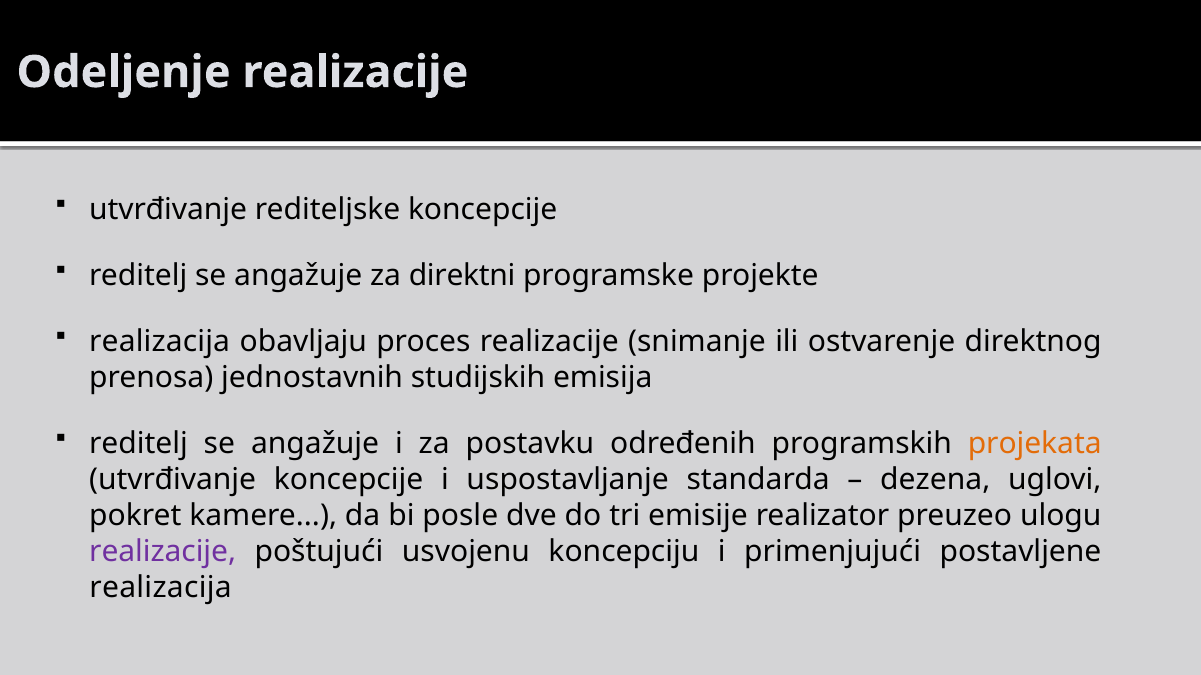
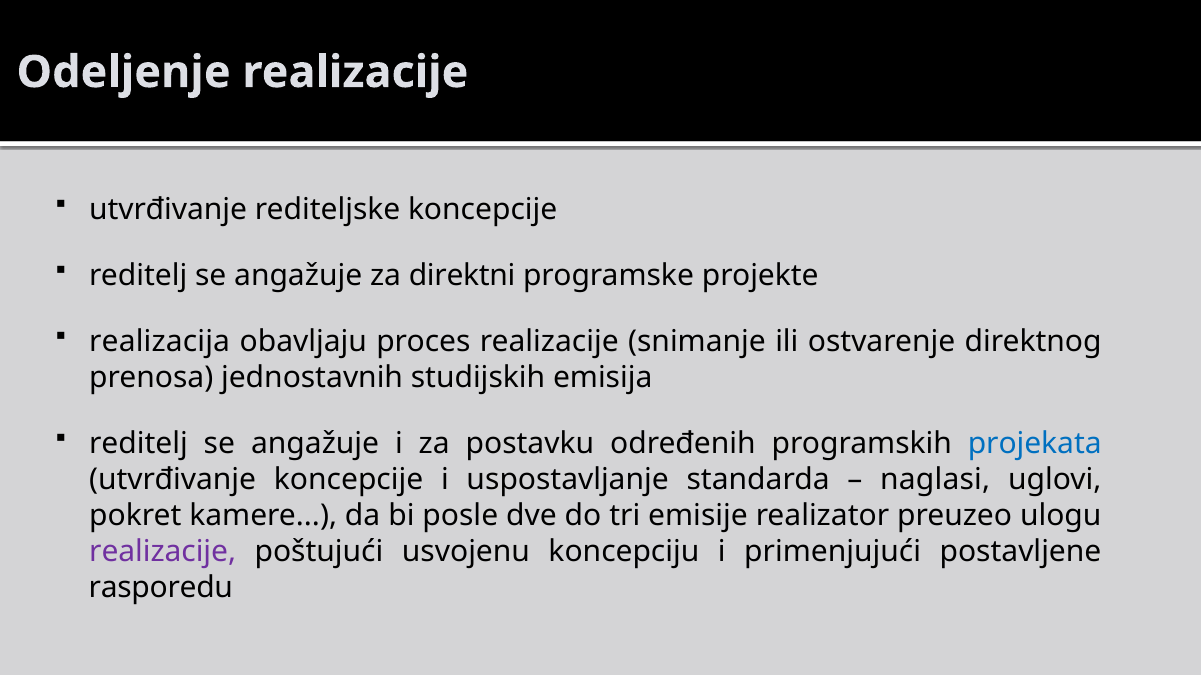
projekata colour: orange -> blue (1035, 444)
dezena: dezena -> naglasi (935, 480)
realizacija: realizacija -> rasporedu (161, 588)
